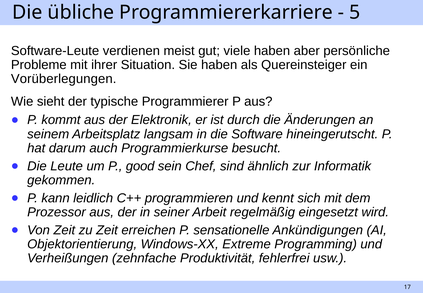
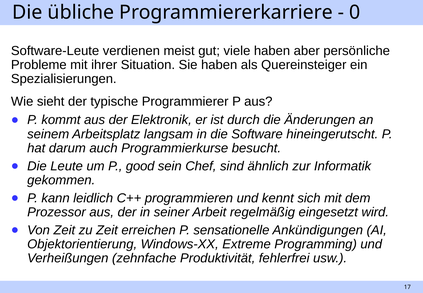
5: 5 -> 0 (355, 12)
Vorüberlegungen: Vorüberlegungen -> Spezialisierungen (64, 79)
